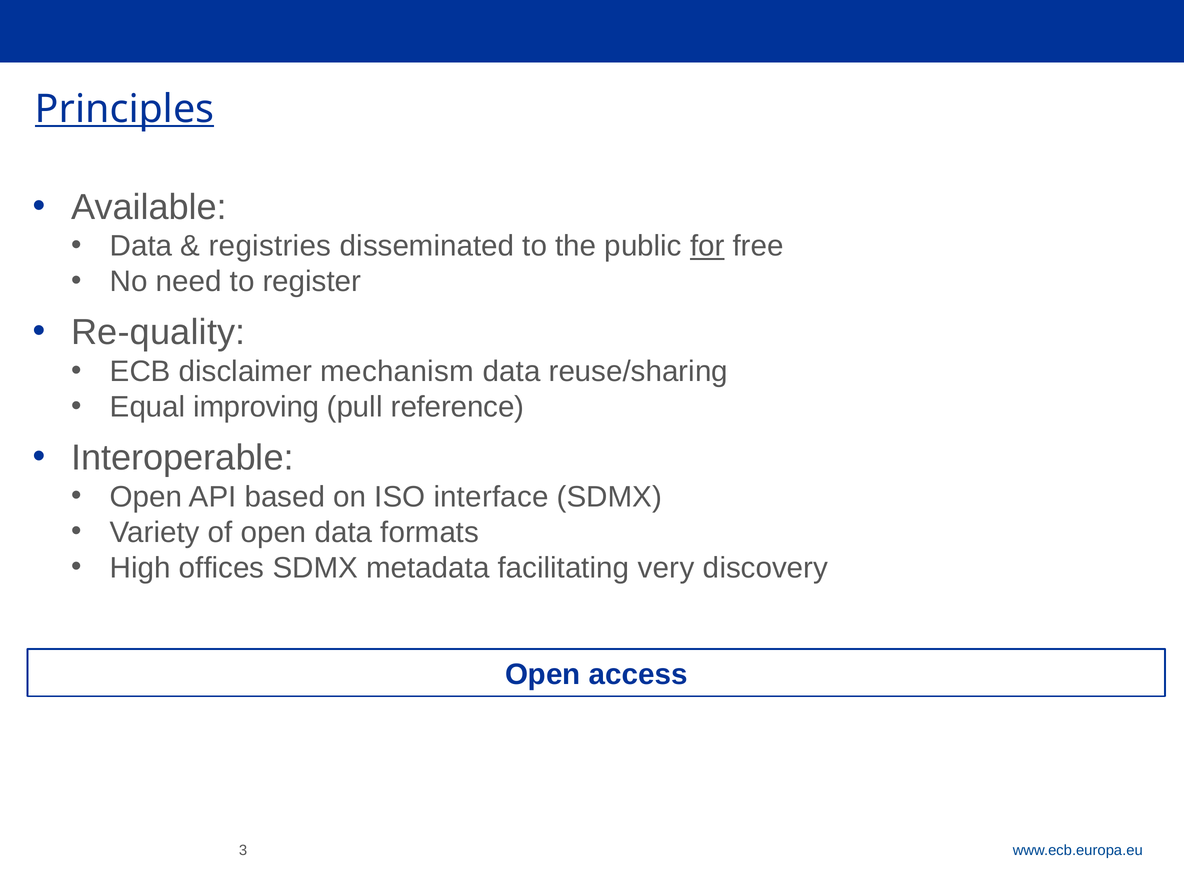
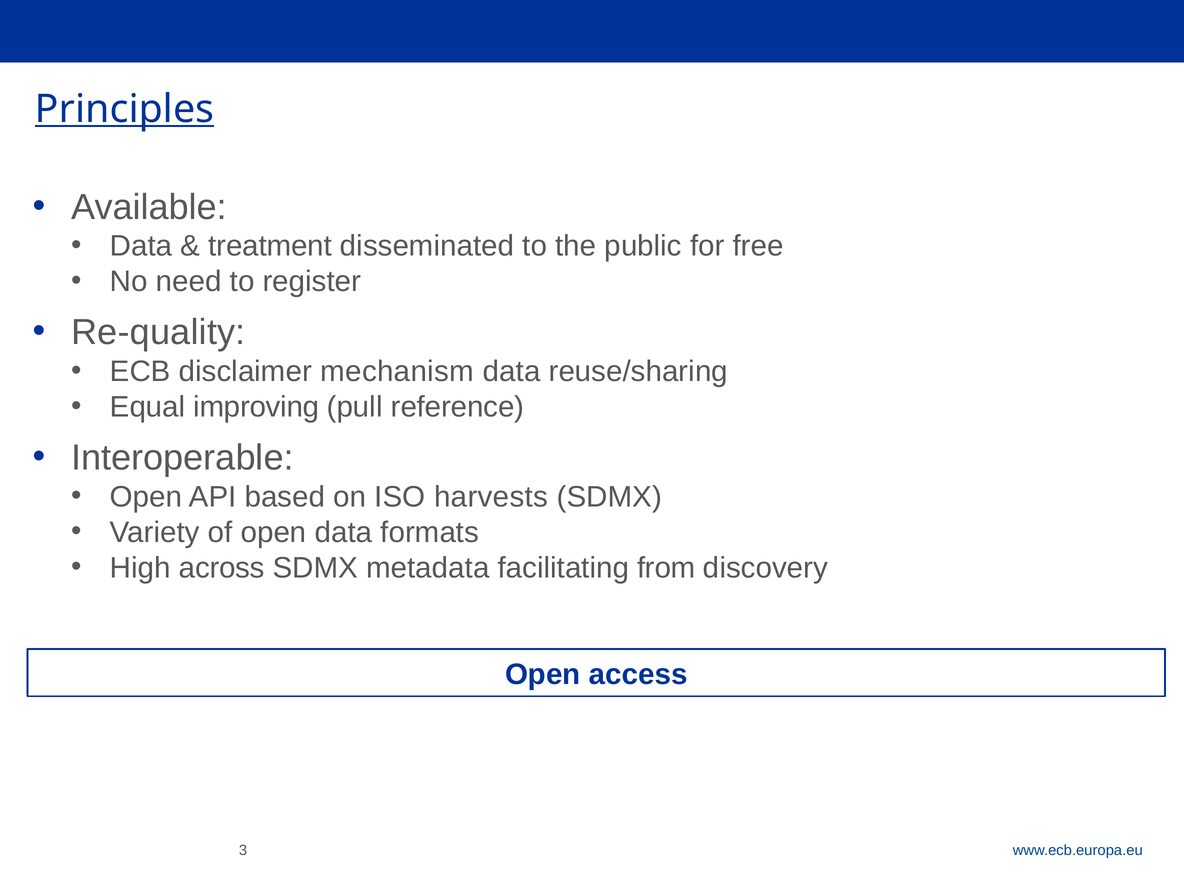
registries: registries -> treatment (270, 246)
for underline: present -> none (707, 246)
interface: interface -> harvests (491, 497)
offices: offices -> across (222, 568)
very: very -> from (666, 568)
